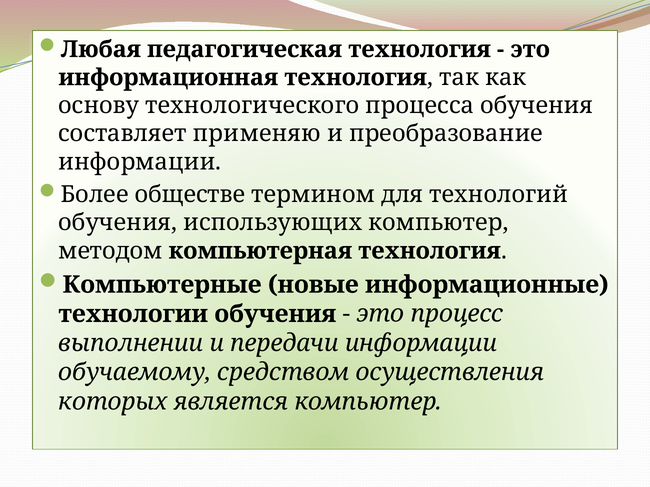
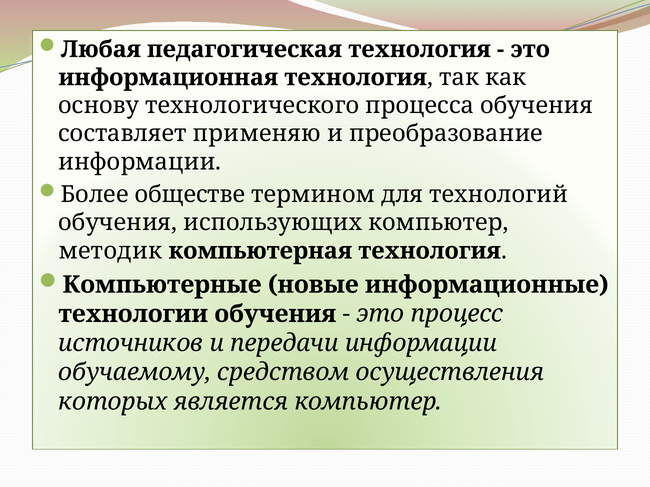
методом: методом -> методик (110, 251)
выполнении: выполнении -> источников (131, 344)
